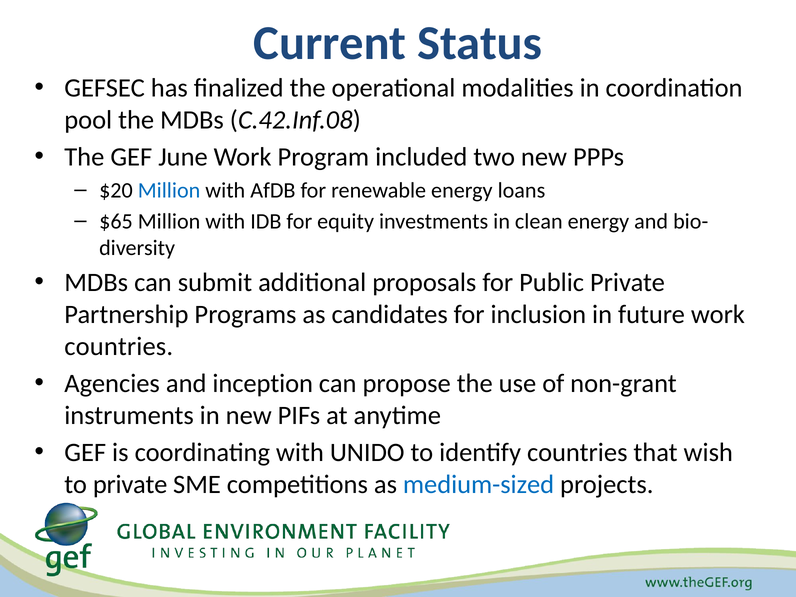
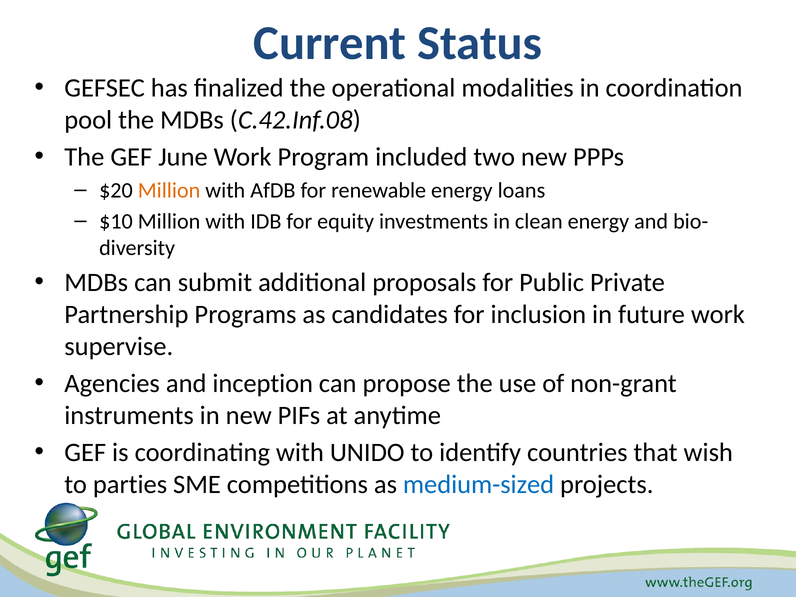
Million colour: blue -> orange (169, 190)
$65: $65 -> $10 (116, 221)
countries: countries -> supervise (119, 346)
to private: private -> parties (130, 484)
